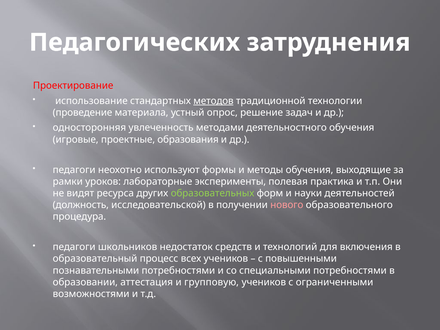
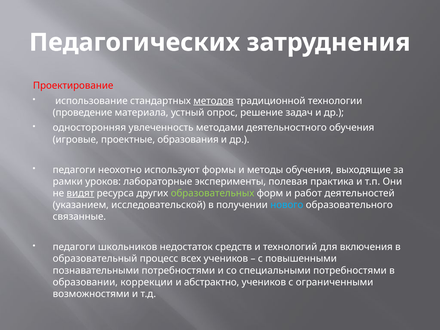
видят underline: none -> present (80, 193)
науки: науки -> работ (308, 193)
должность: должность -> указанием (81, 205)
нового colour: pink -> light blue (287, 205)
процедура: процедура -> связанные (79, 217)
аттестация: аттестация -> коррекции (147, 282)
групповую: групповую -> абстрактно (212, 282)
